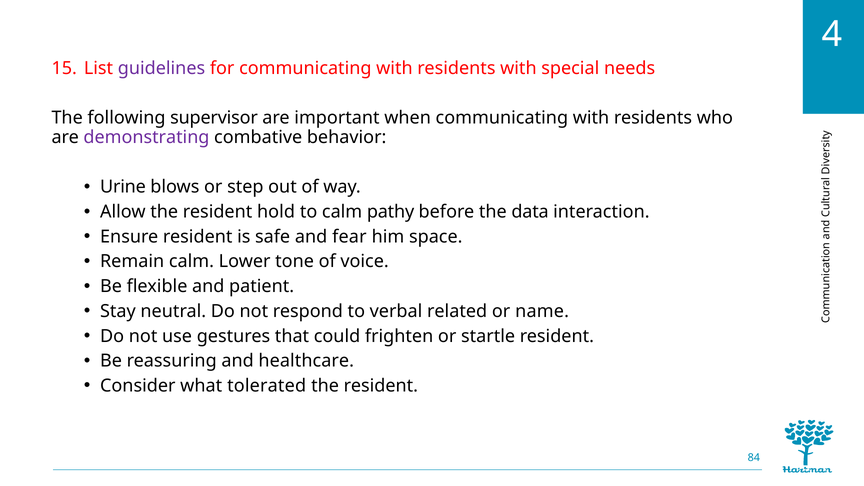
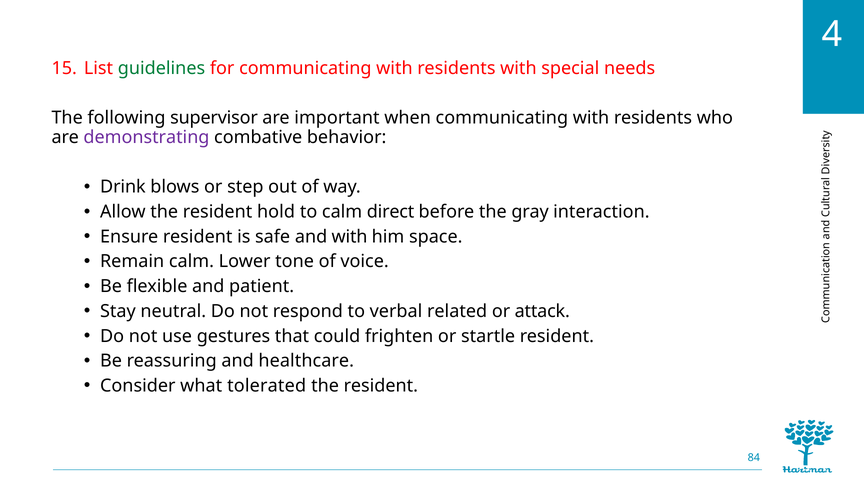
guidelines colour: purple -> green (161, 68)
Urine: Urine -> Drink (123, 187)
pathy: pathy -> direct (391, 212)
data: data -> gray (530, 212)
and fear: fear -> with (350, 237)
name: name -> attack (542, 311)
